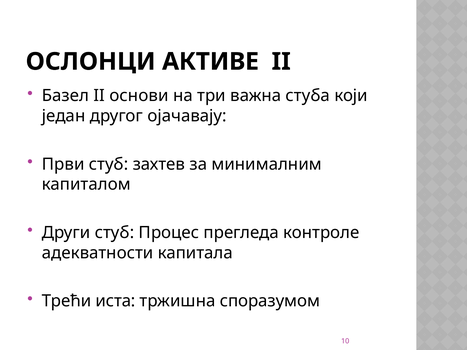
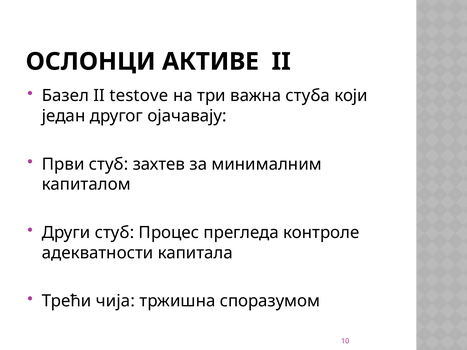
основи: основи -> testove (139, 96)
иста: иста -> чија (115, 301)
